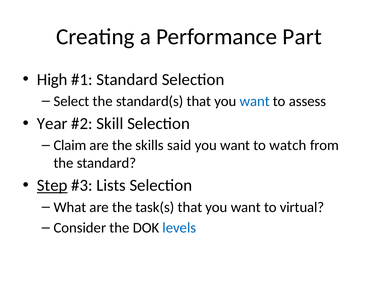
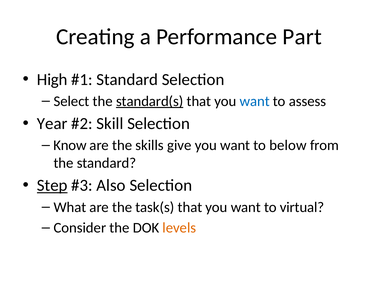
standard(s underline: none -> present (150, 101)
Claim: Claim -> Know (70, 145)
said: said -> give (179, 145)
watch: watch -> below (288, 145)
Lists: Lists -> Also (111, 186)
levels colour: blue -> orange (179, 228)
